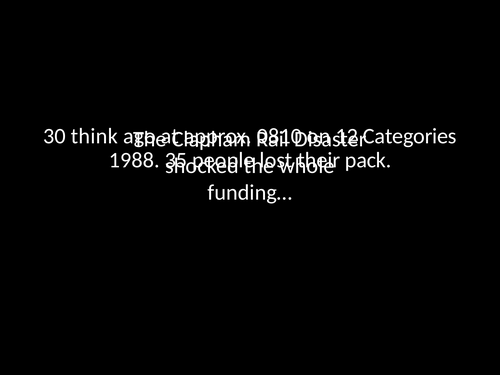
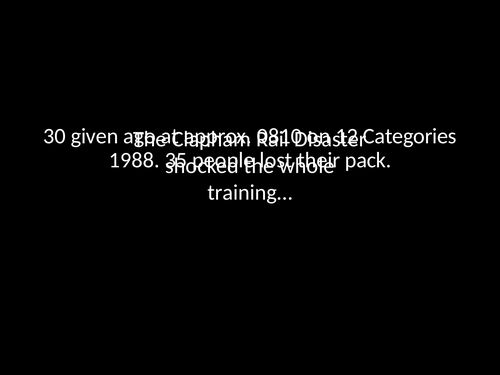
think: think -> given (95, 136)
funding…: funding… -> training… (250, 192)
